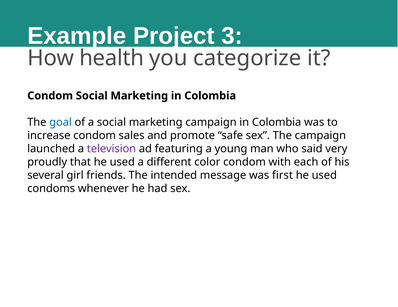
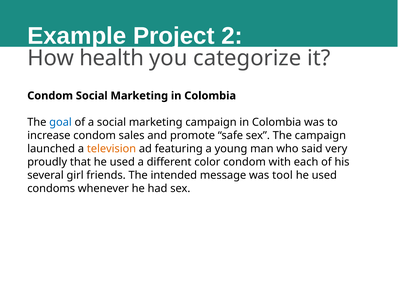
3: 3 -> 2 (232, 36)
television colour: purple -> orange (111, 149)
first: first -> tool (282, 175)
